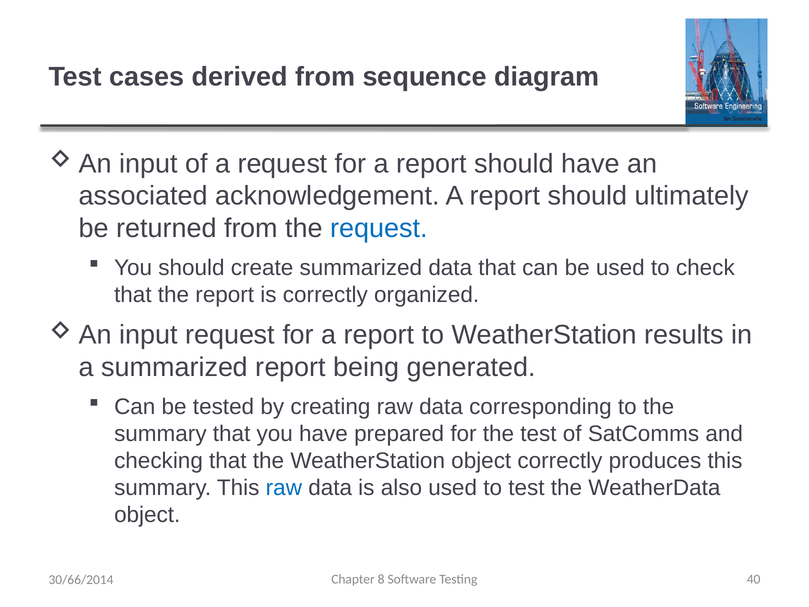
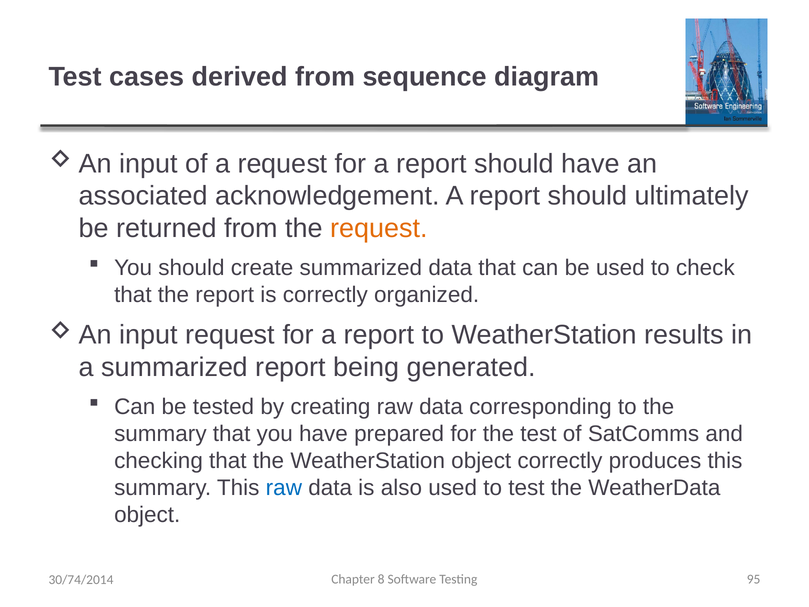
request colour: blue -> orange (379, 228)
40: 40 -> 95 (754, 579)
30/66/2014: 30/66/2014 -> 30/74/2014 (81, 579)
